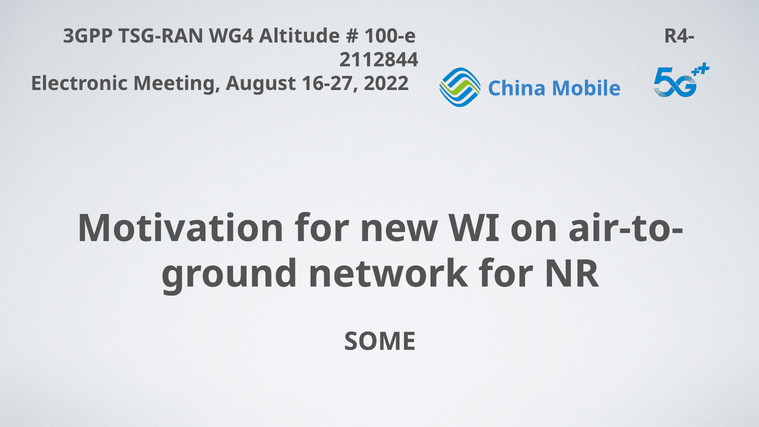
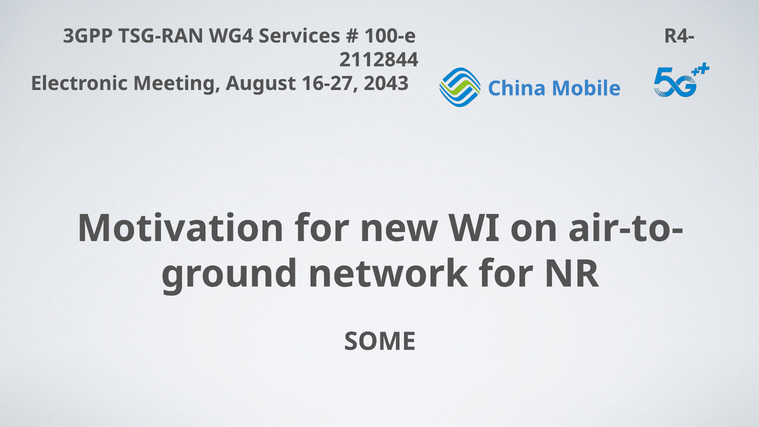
Altitude: Altitude -> Services (300, 36)
2022: 2022 -> 2043 (386, 83)
